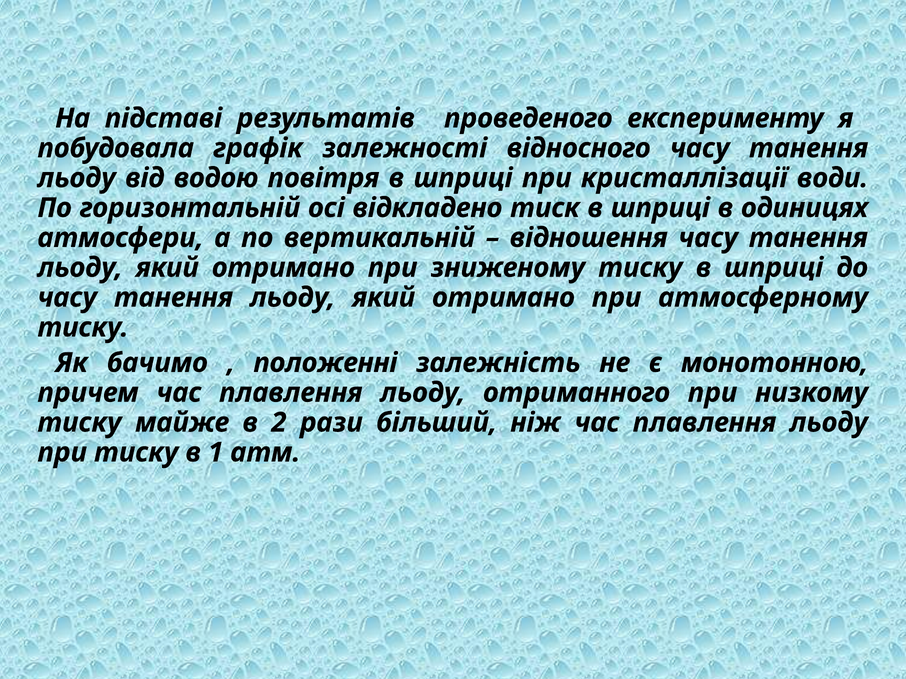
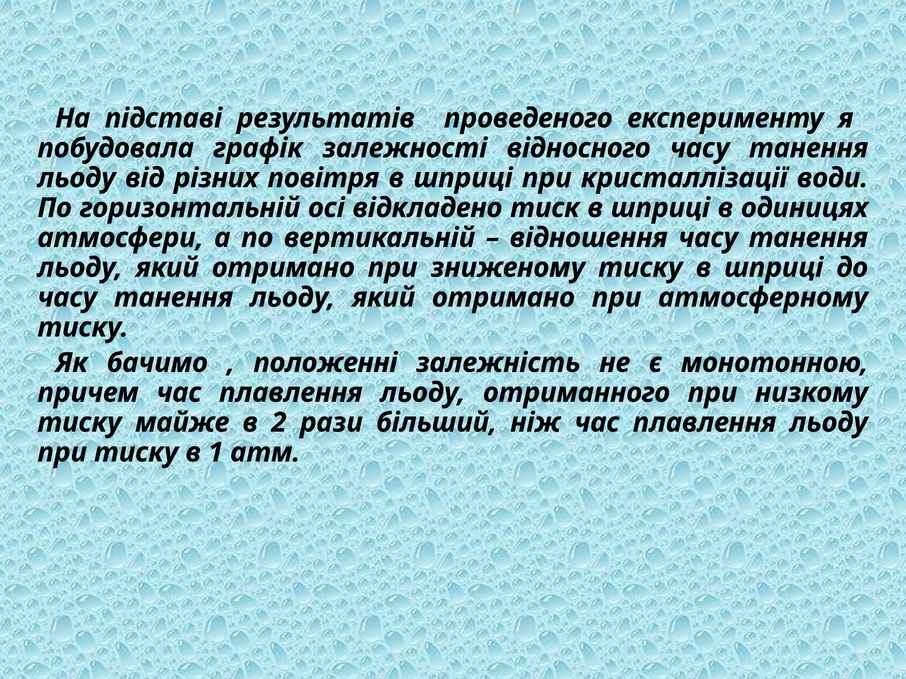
водою: водою -> різних (216, 178)
